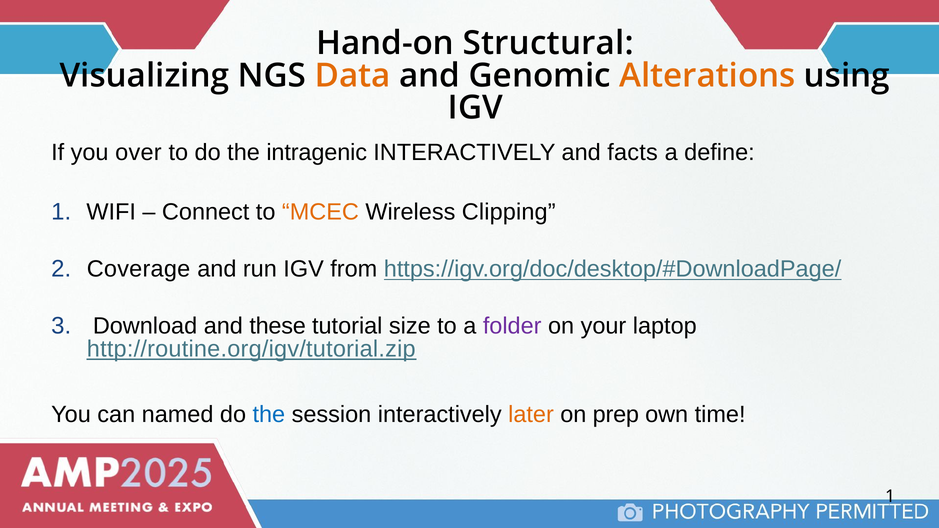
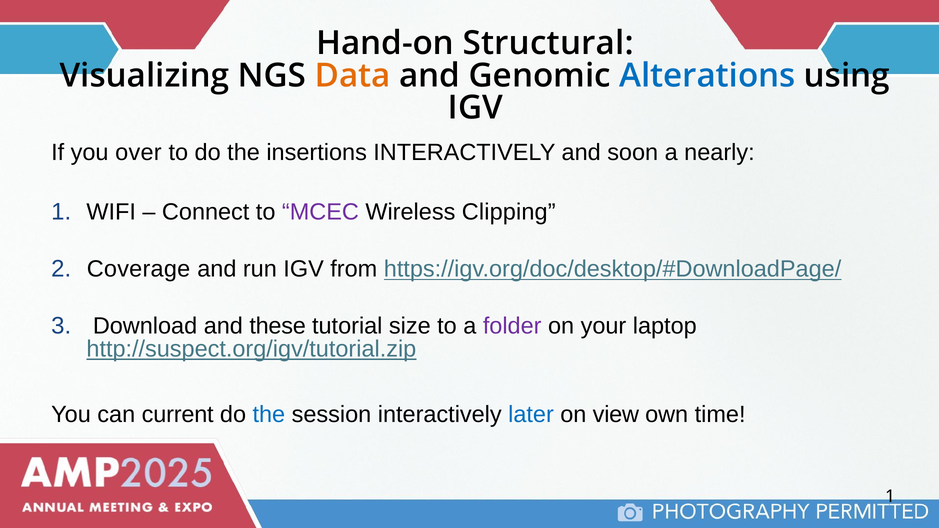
Alterations colour: orange -> blue (707, 76)
intragenic: intragenic -> insertions (317, 153)
facts: facts -> soon (633, 153)
define: define -> nearly (719, 153)
MCEC colour: orange -> purple (320, 212)
http://routine.org/igv/tutorial.zip: http://routine.org/igv/tutorial.zip -> http://suspect.org/igv/tutorial.zip (251, 349)
named: named -> current (178, 415)
later colour: orange -> blue (531, 415)
prep: prep -> view (616, 415)
